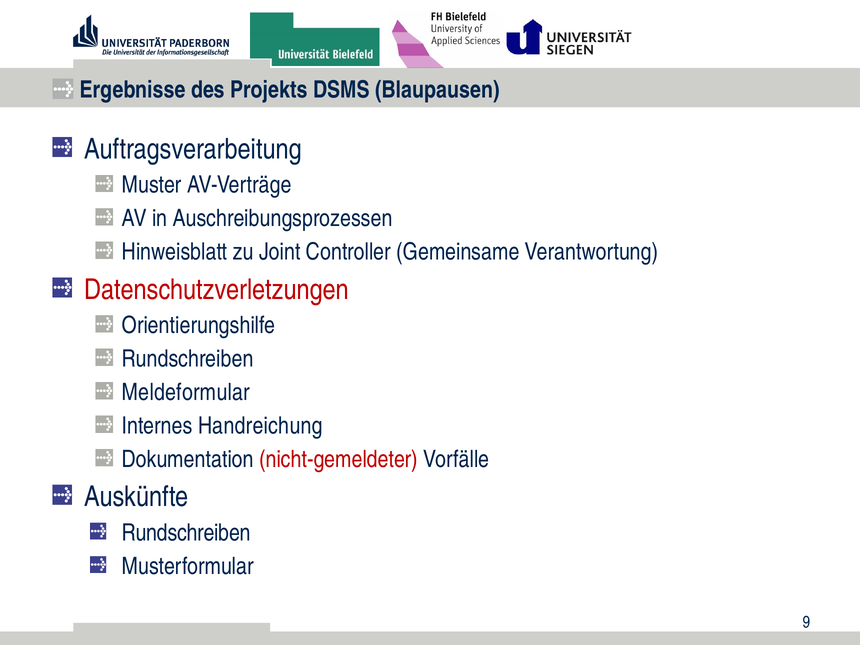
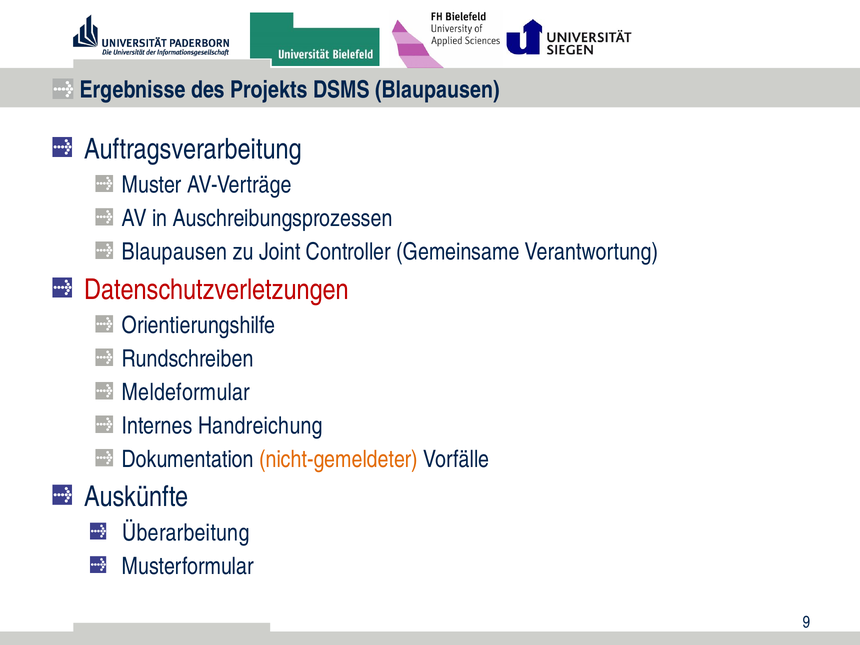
Hinweisblatt: Hinweisblatt -> Blaupausen (175, 252)
nicht-gemeldeter colour: red -> orange (339, 459)
Rundschreiben: Rundschreiben -> Überarbeitung (186, 533)
